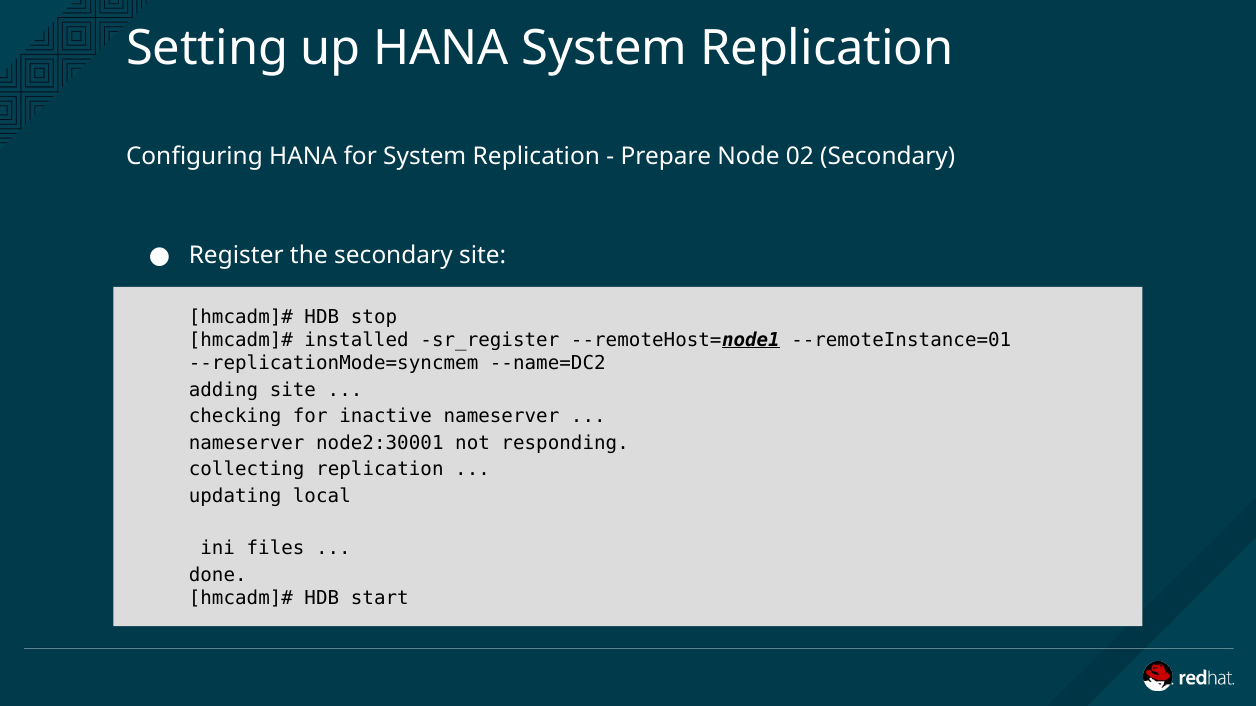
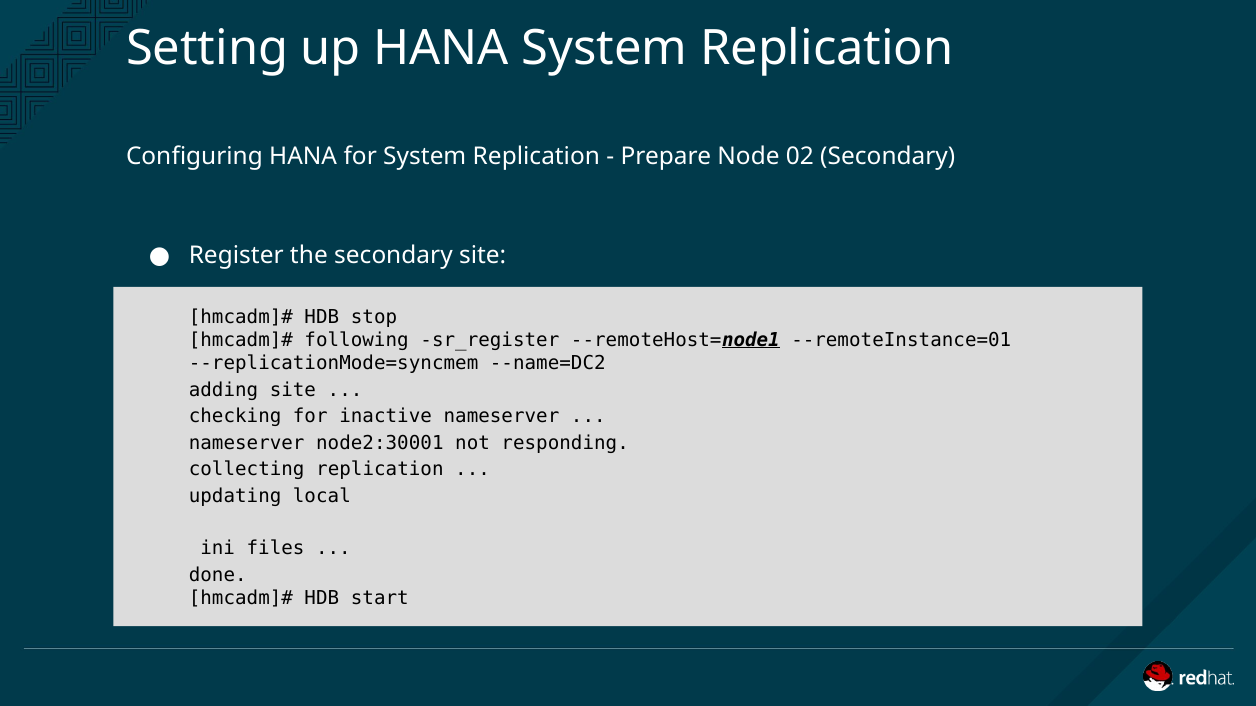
installed: installed -> following (357, 341)
